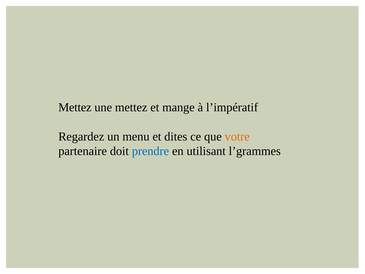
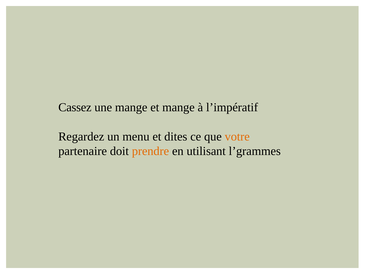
Mettez: Mettez -> Cassez (75, 107)
une mettez: mettez -> mange (131, 107)
prendre colour: blue -> orange (150, 151)
